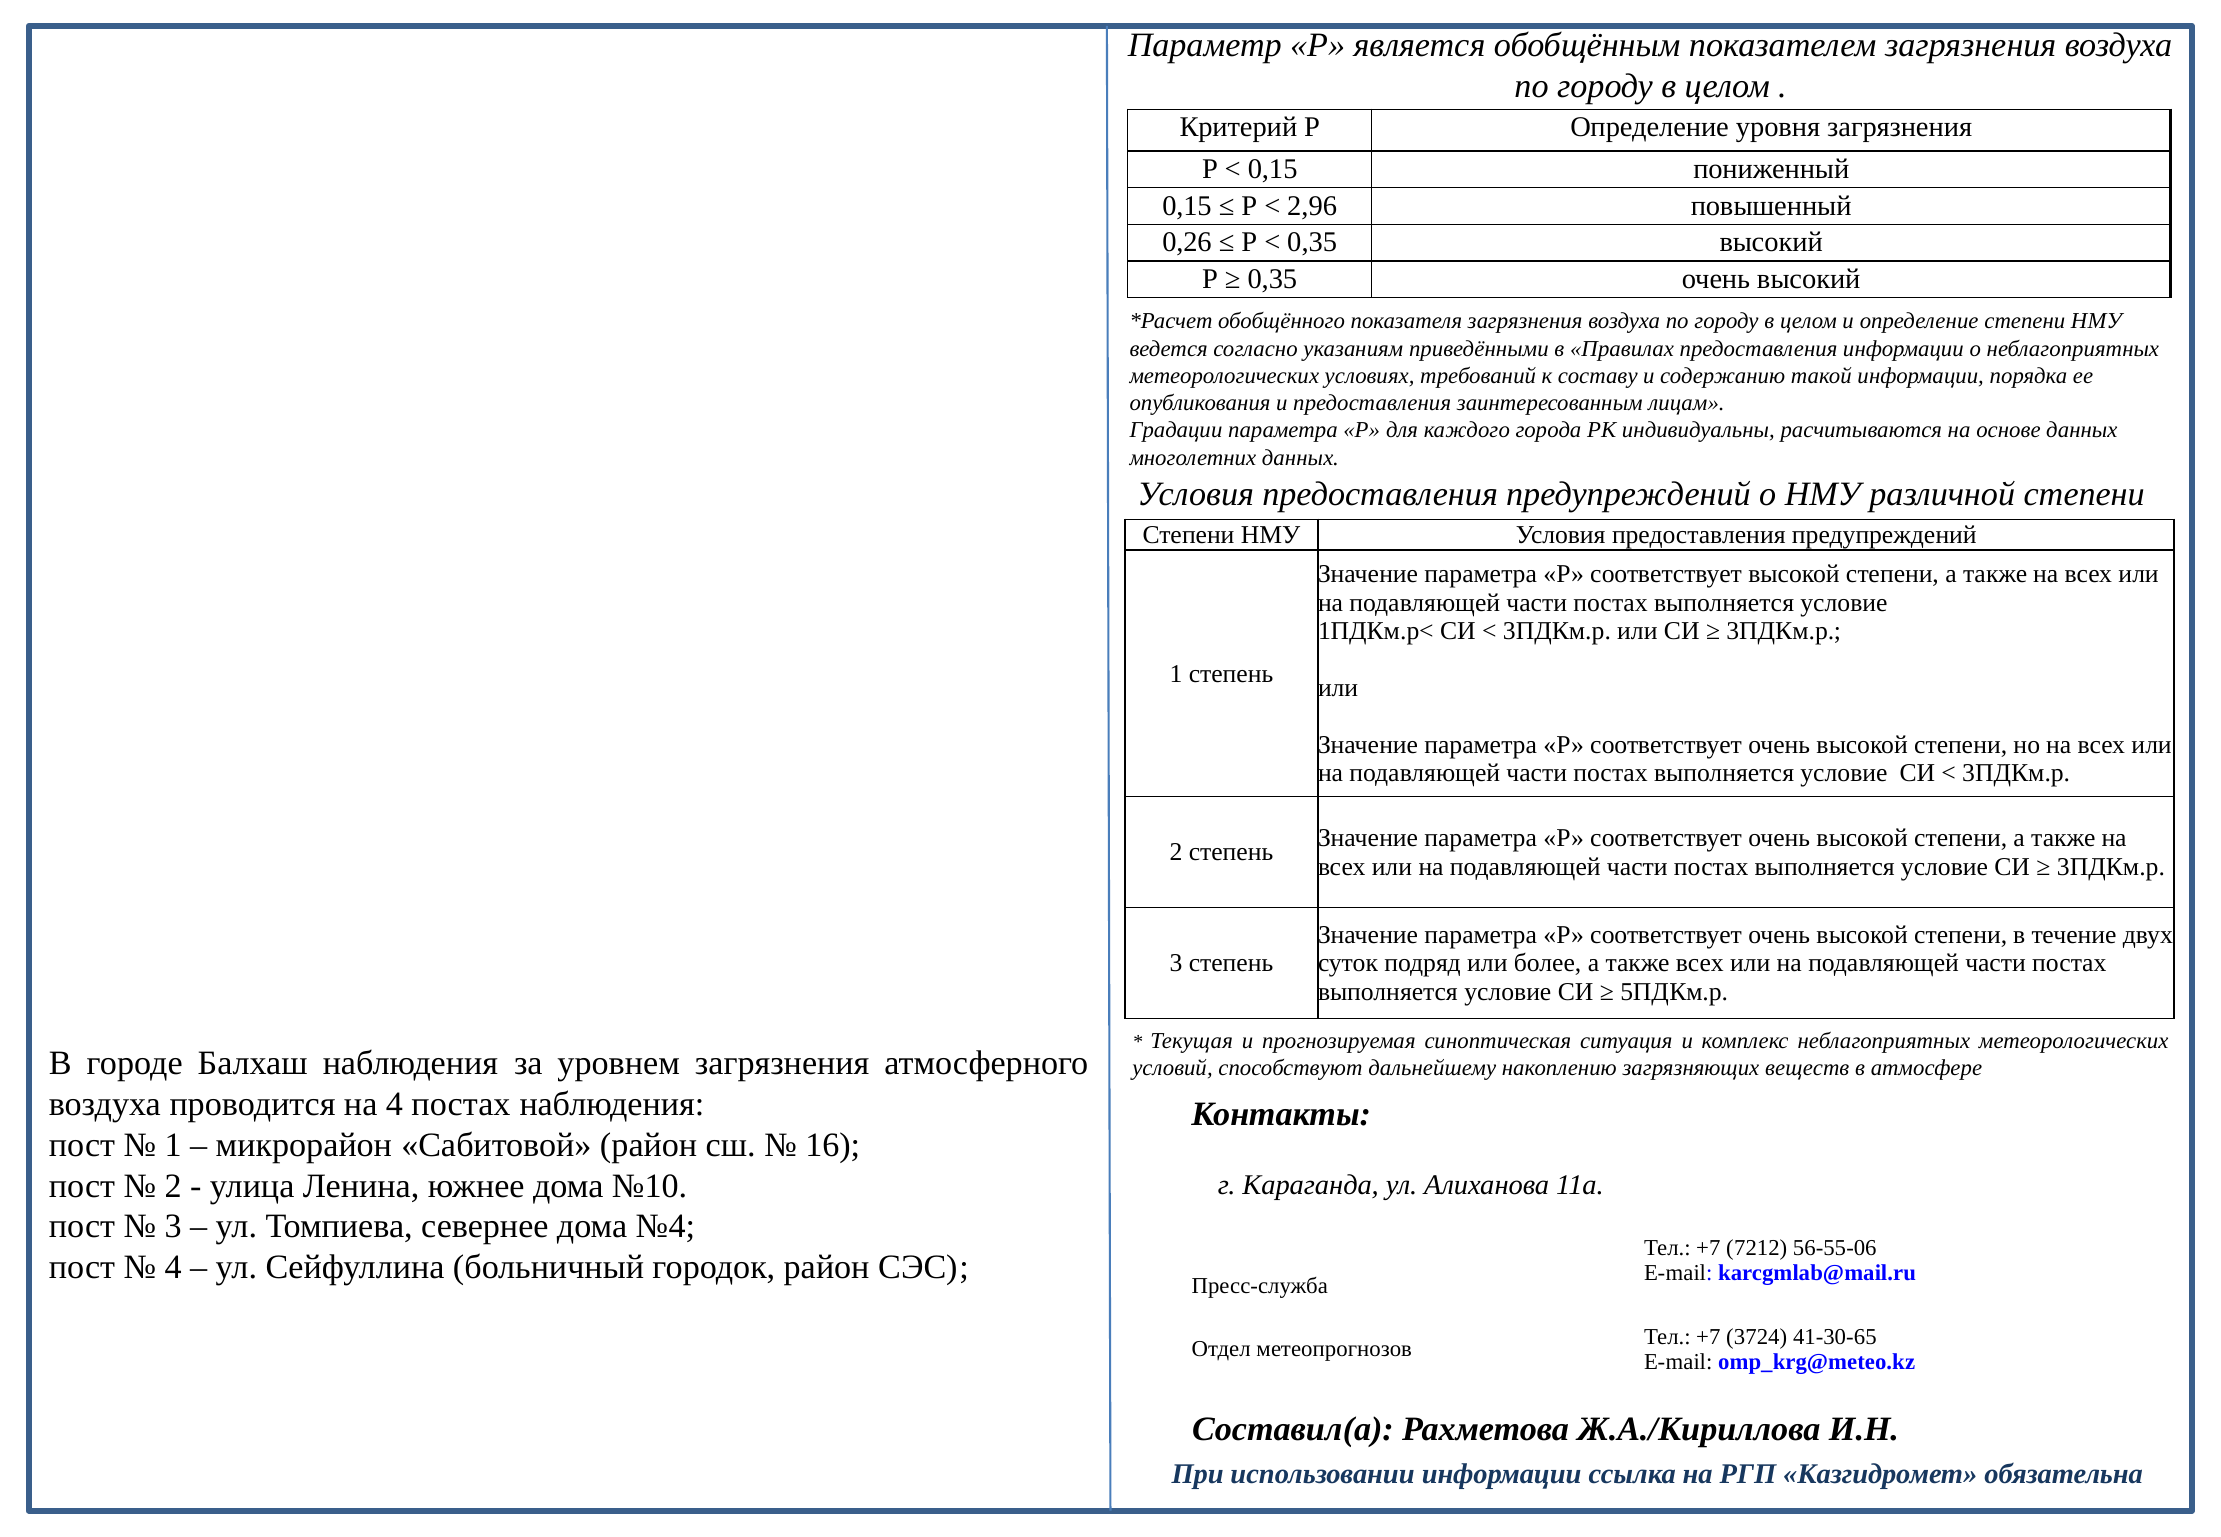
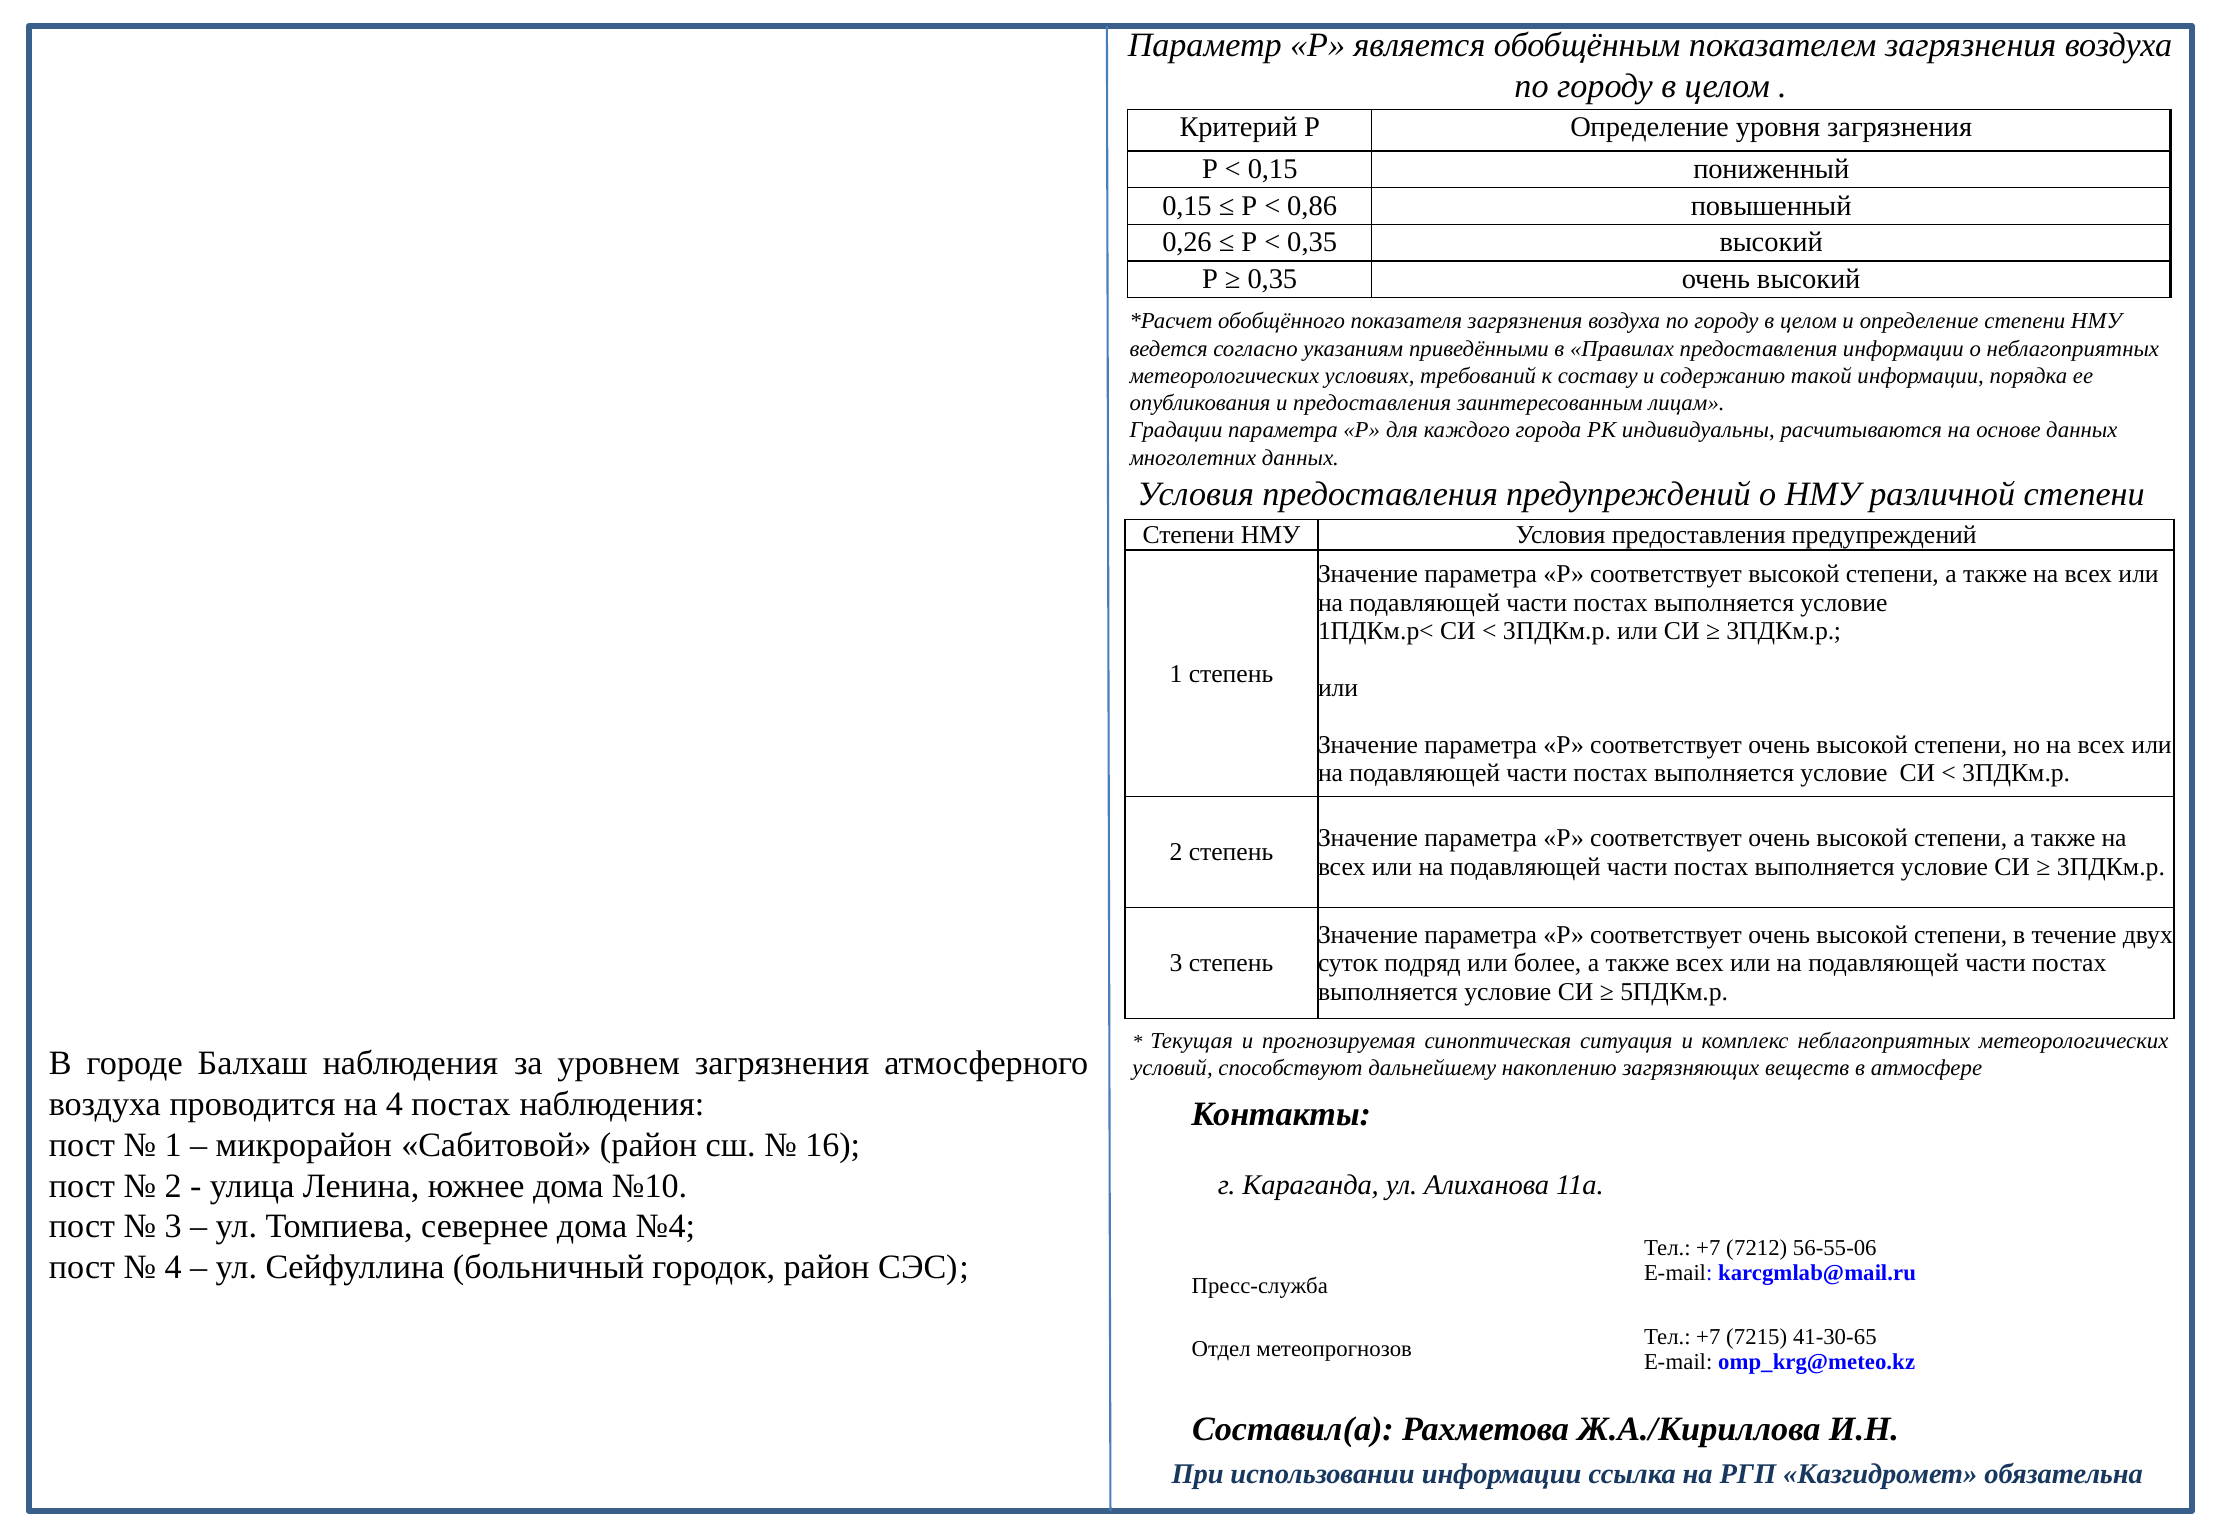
2,96: 2,96 -> 0,86 (1312, 206)
3724: 3724 -> 7215 (1757, 1337)
